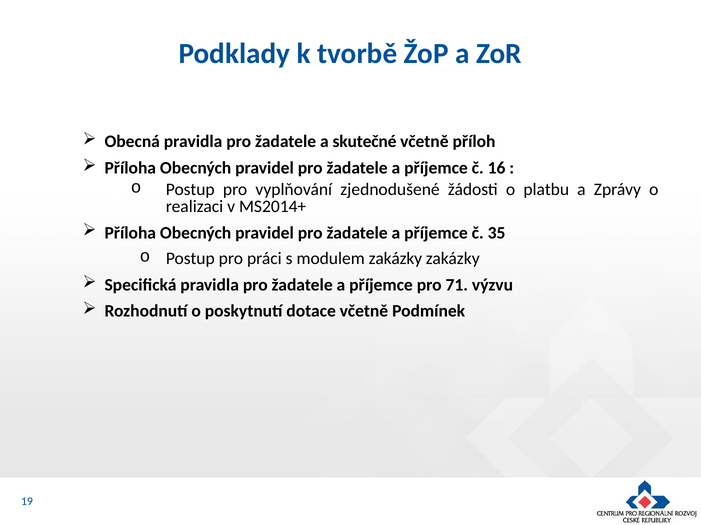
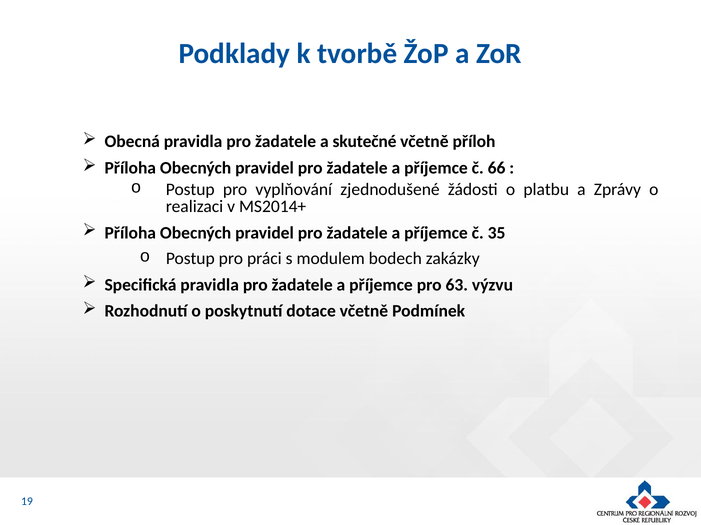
16: 16 -> 66 (497, 168)
modulem zakázky: zakázky -> bodech (395, 259)
71: 71 -> 63 (457, 285)
